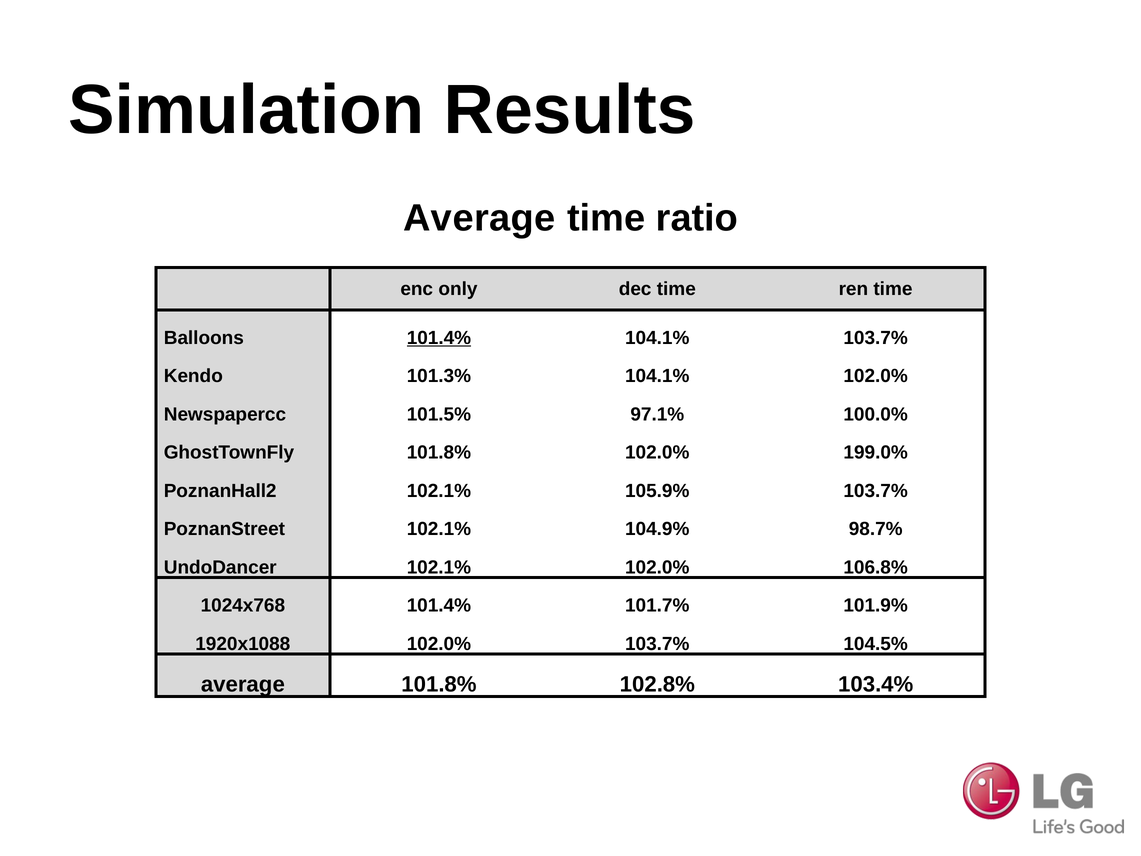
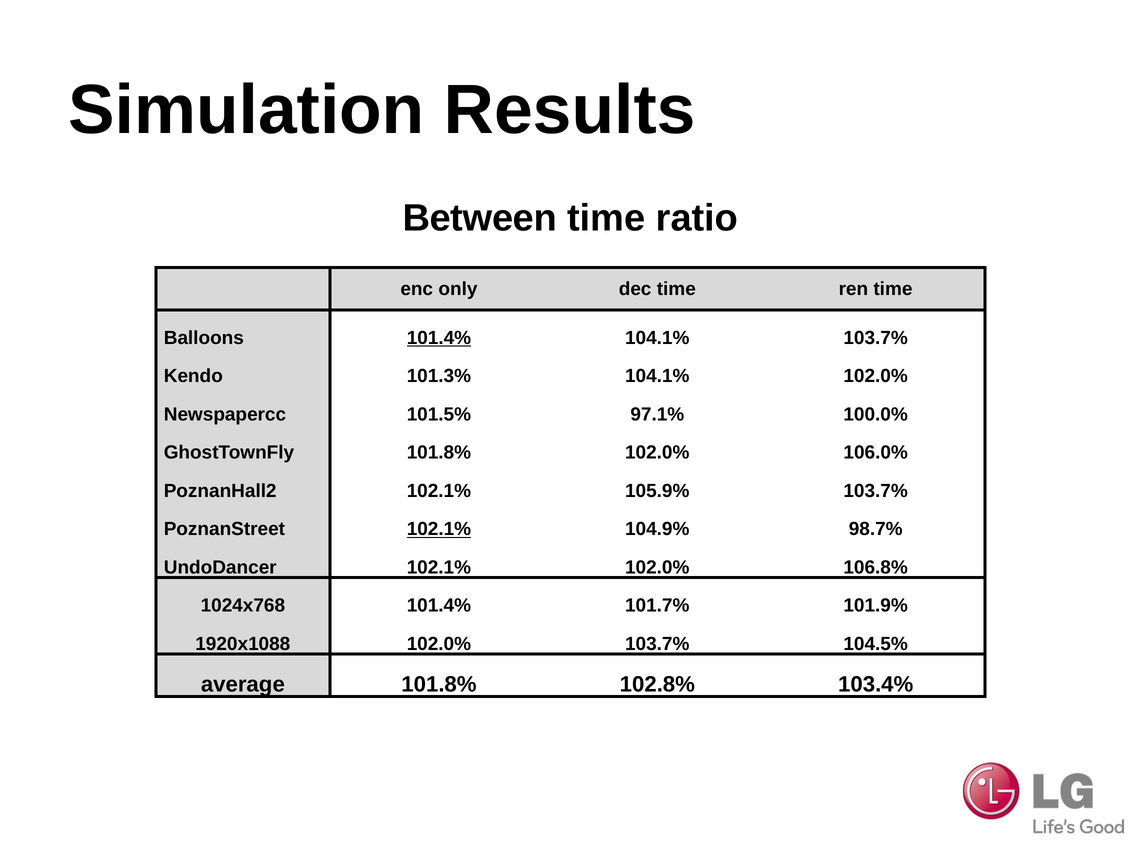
Average: Average -> Between (480, 218)
199.0%: 199.0% -> 106.0% (876, 453)
102.1% underline: none -> present (439, 529)
